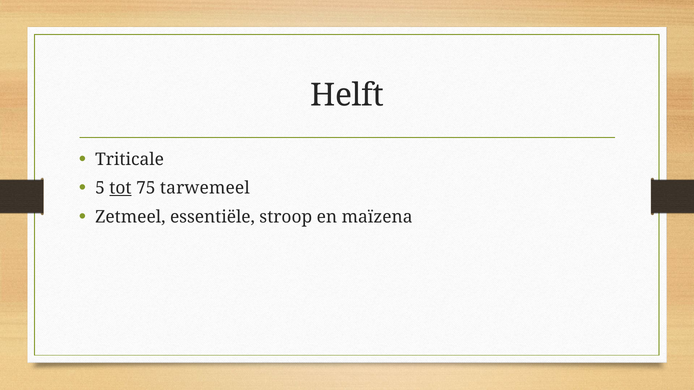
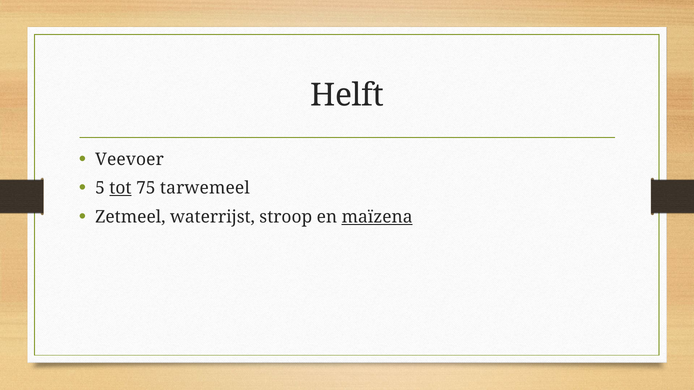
Triticale: Triticale -> Veevoer (130, 160)
essentiële: essentiële -> waterrijst (212, 217)
maïzena underline: none -> present (377, 217)
